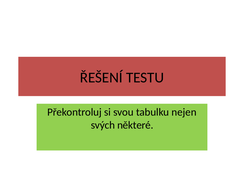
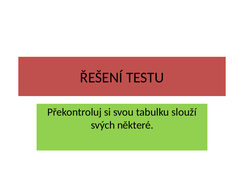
nejen: nejen -> slouží (184, 112)
